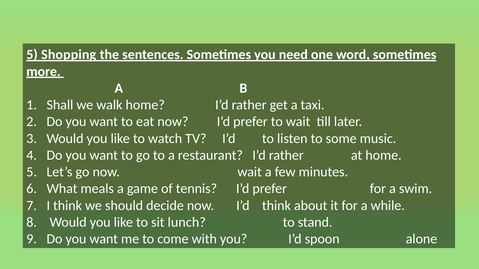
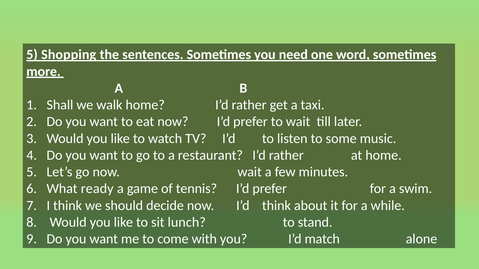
meals: meals -> ready (97, 189)
spoon: spoon -> match (322, 239)
